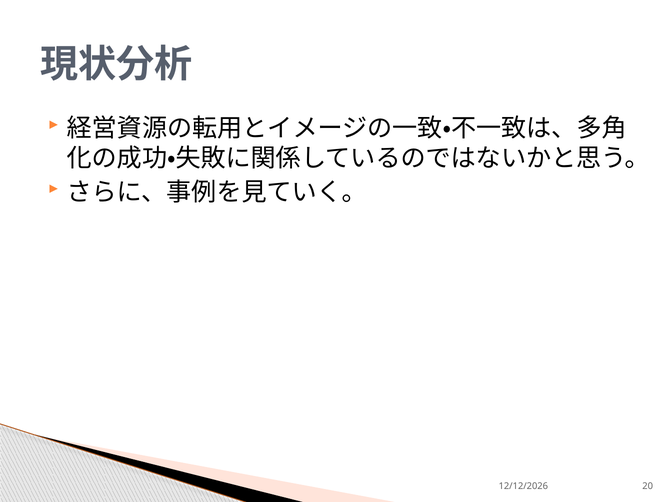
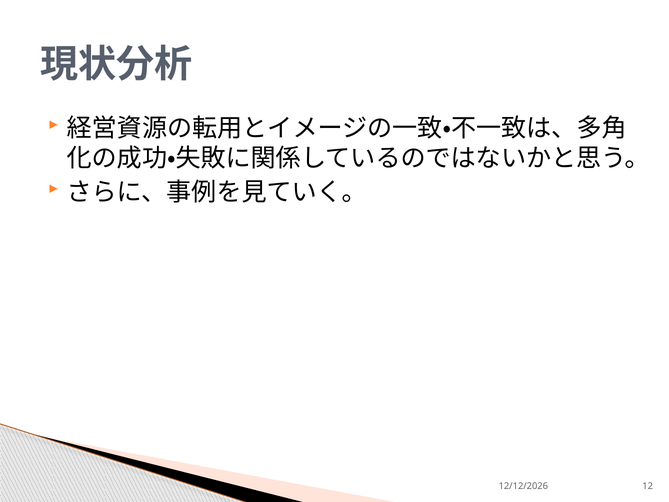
20: 20 -> 12 (648, 486)
